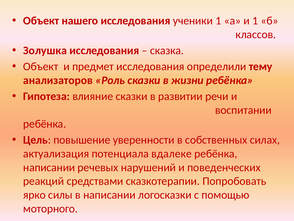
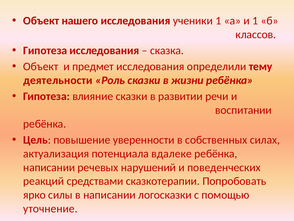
Золушка: Золушка -> Гипотеза (45, 50)
анализаторов: анализаторов -> деятельности (58, 80)
моторного: моторного -> уточнение (50, 208)
